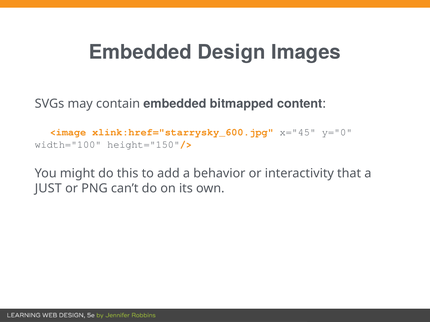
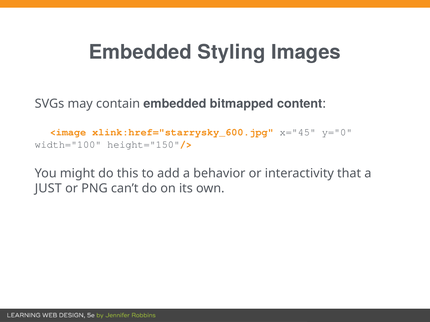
Design: Design -> Styling (231, 52)
